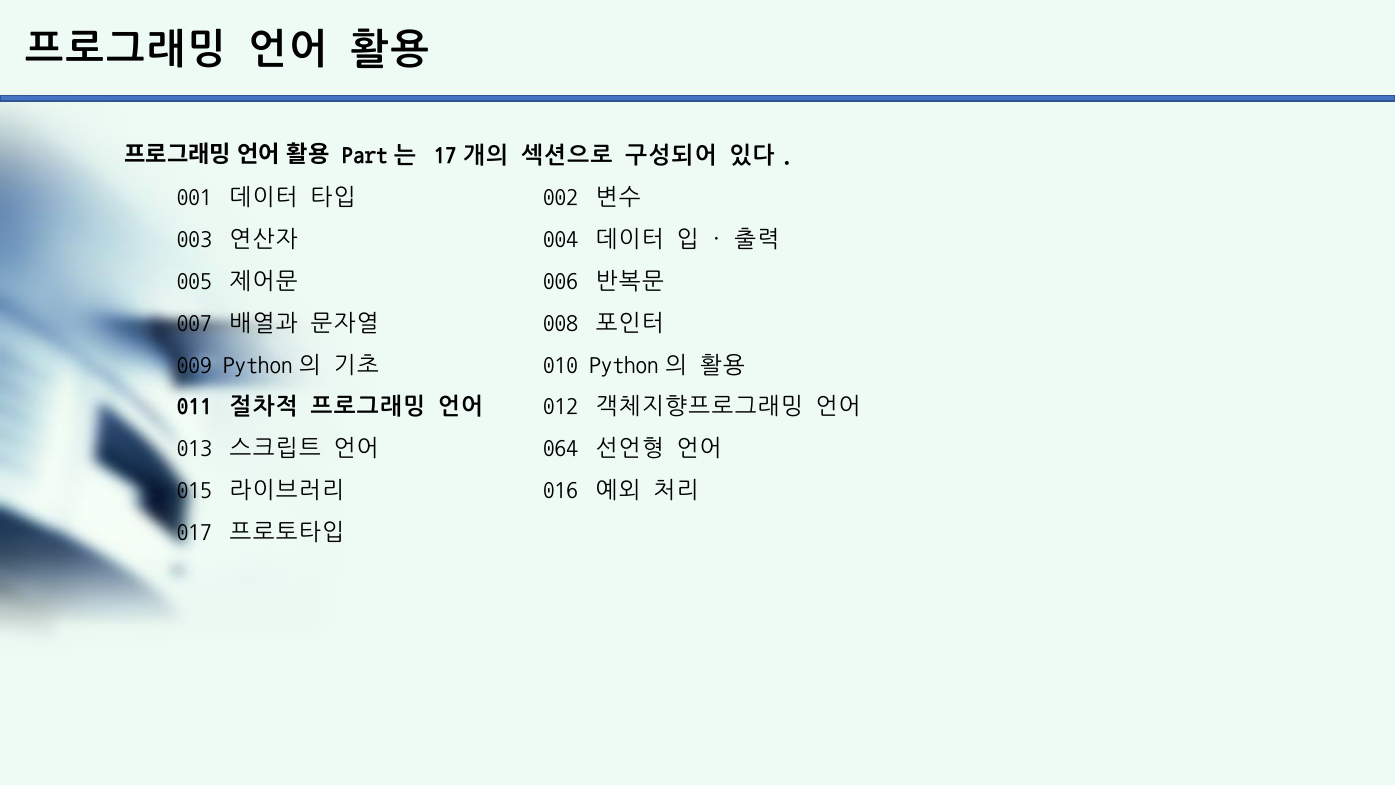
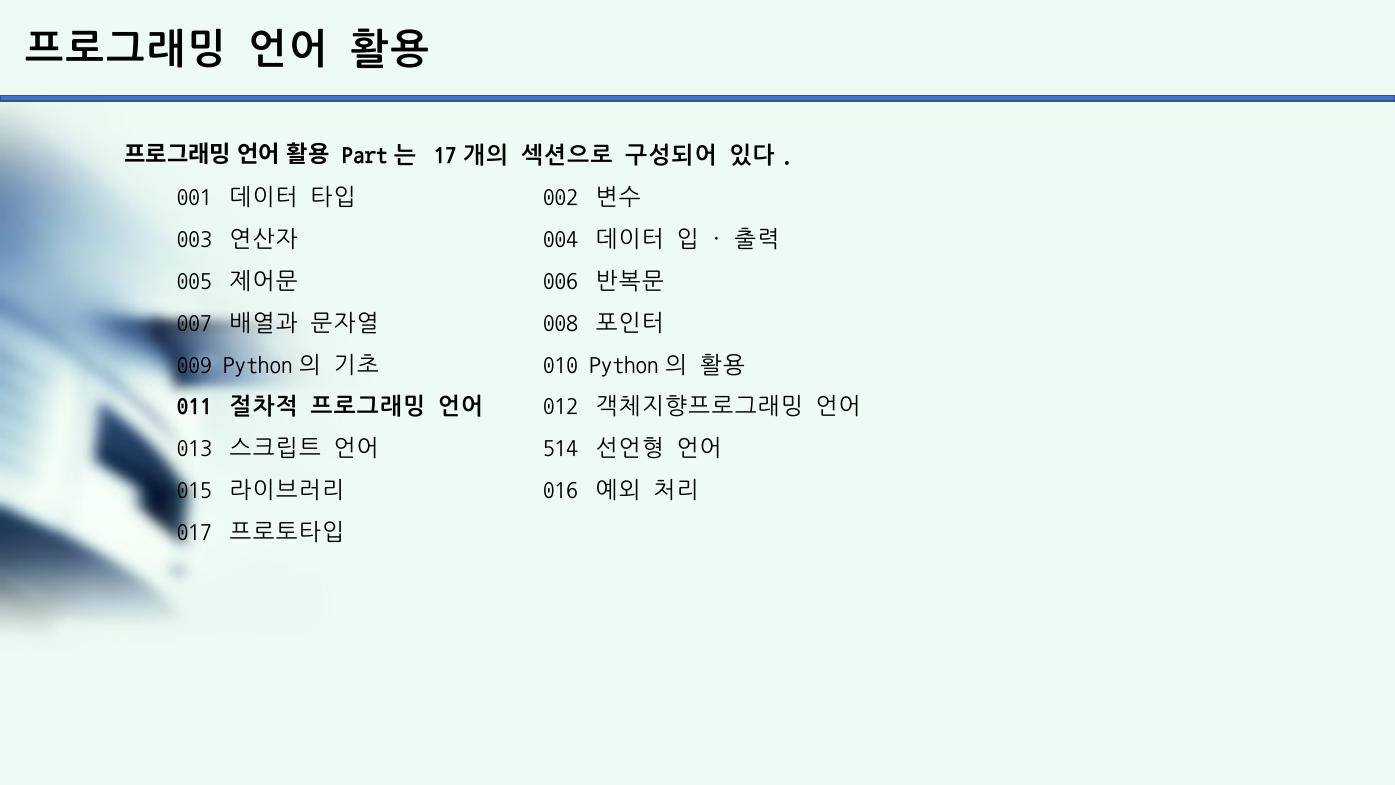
064: 064 -> 514 (561, 448)
